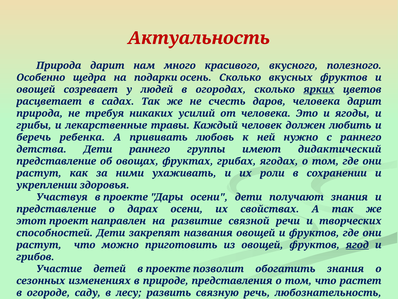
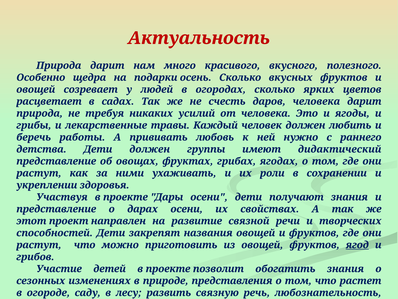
ярких underline: present -> none (319, 89)
ребенка: ребенка -> работы (82, 137)
Дети раннего: раннего -> должен (150, 149)
